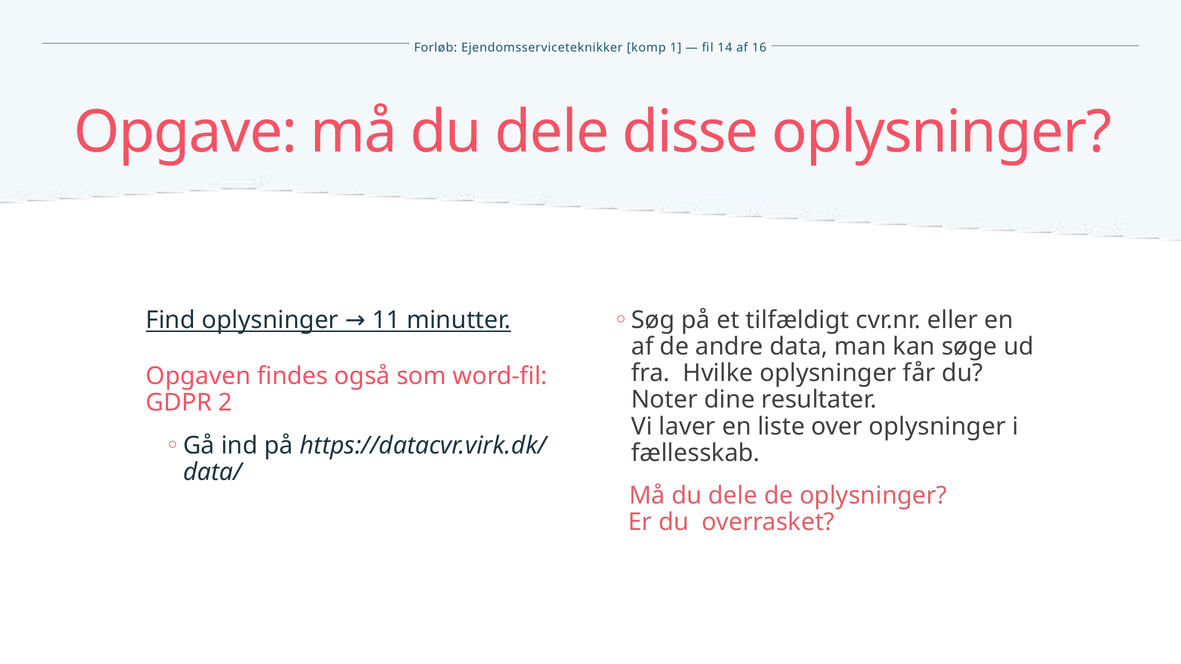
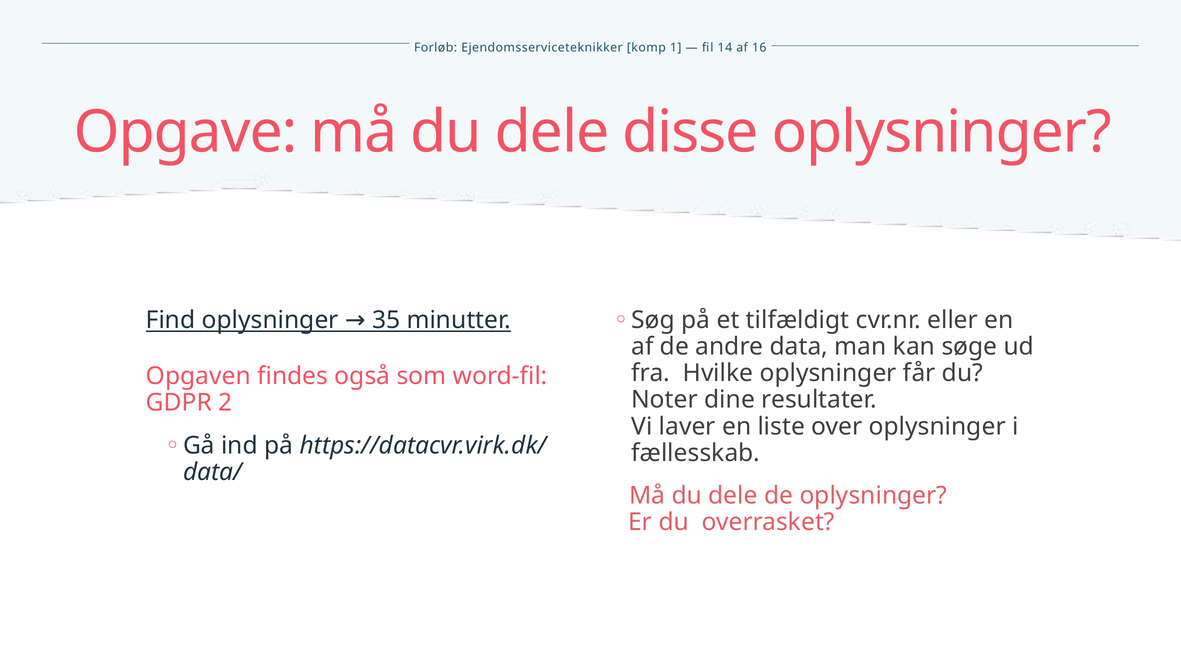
11: 11 -> 35 (386, 320)
